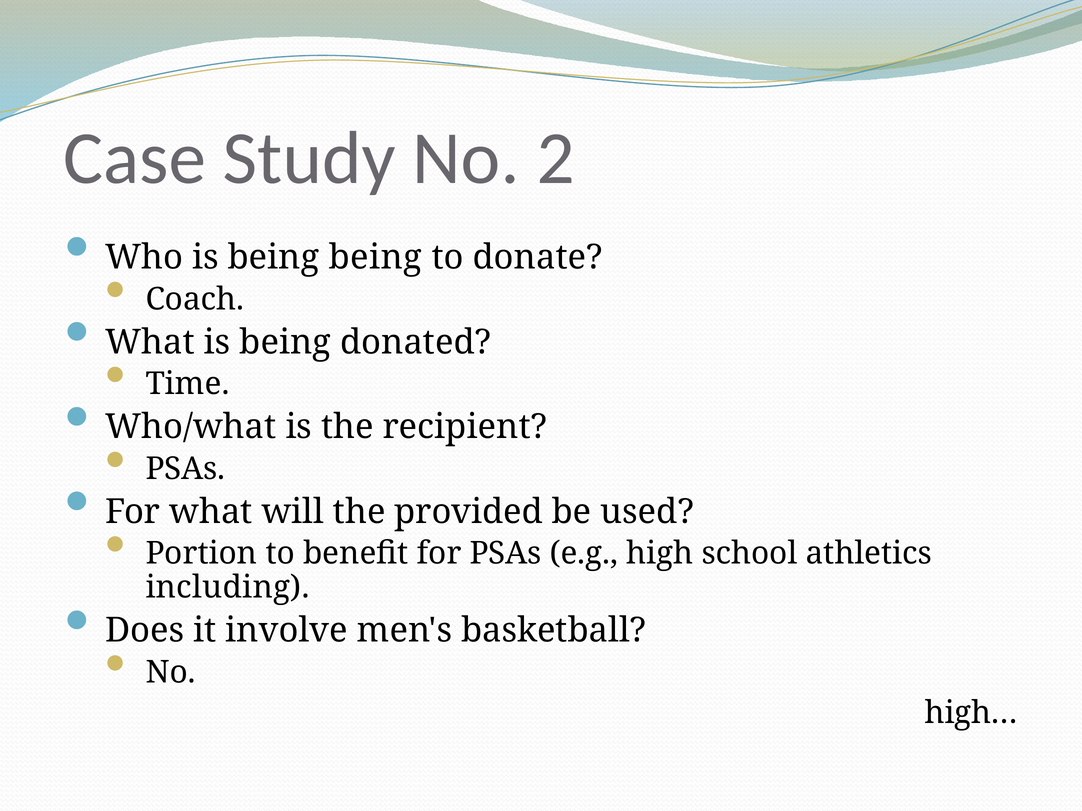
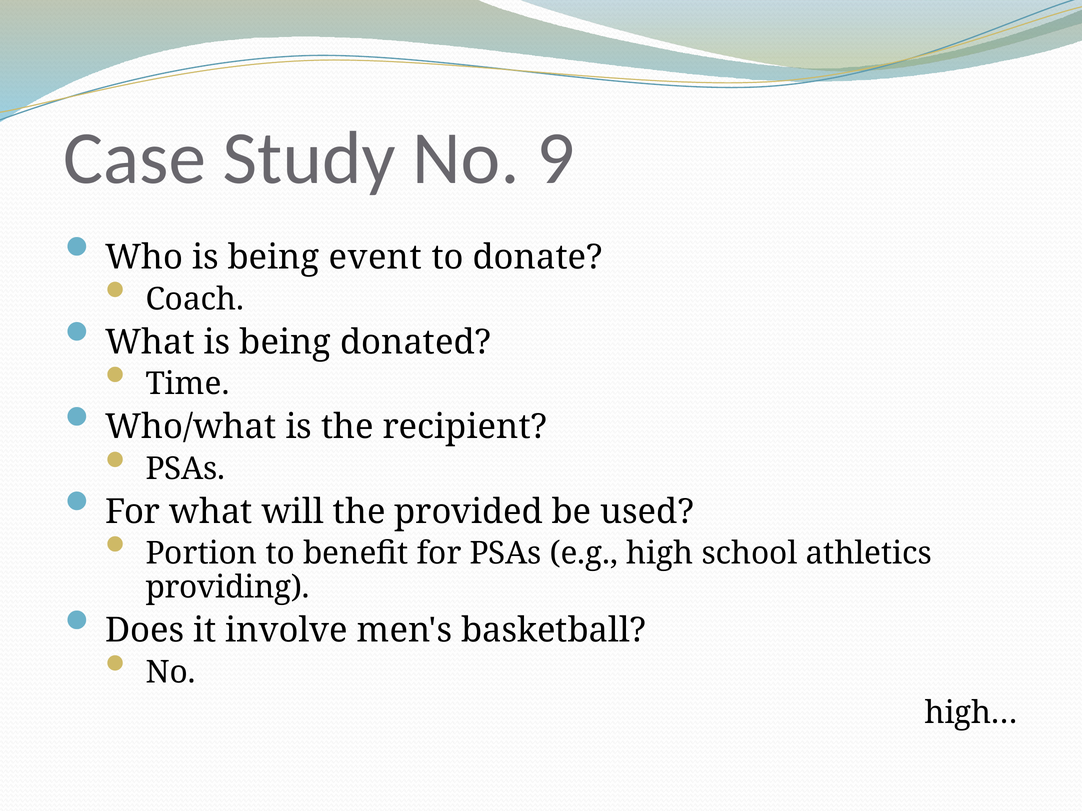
2: 2 -> 9 (556, 159)
being being: being -> event (375, 257)
including: including -> providing (228, 588)
